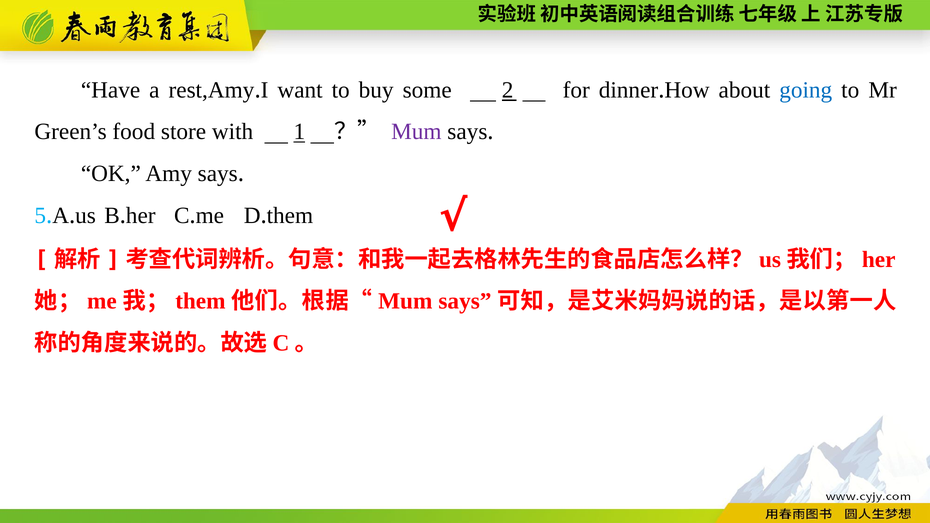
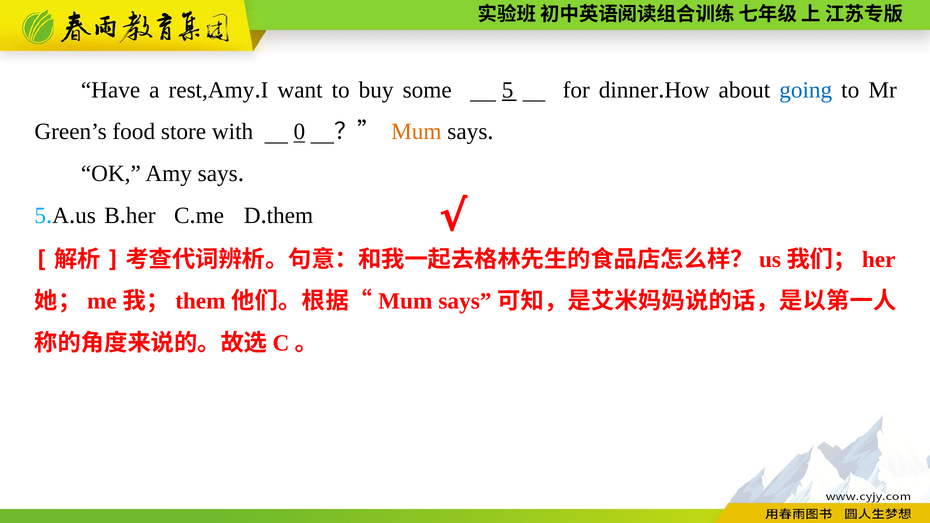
some 2: 2 -> 5 (508, 90)
1: 1 -> 0 (299, 132)
Mum colour: purple -> orange (416, 132)
